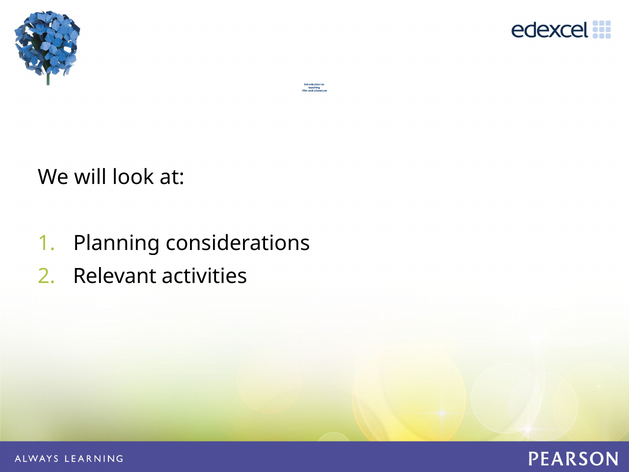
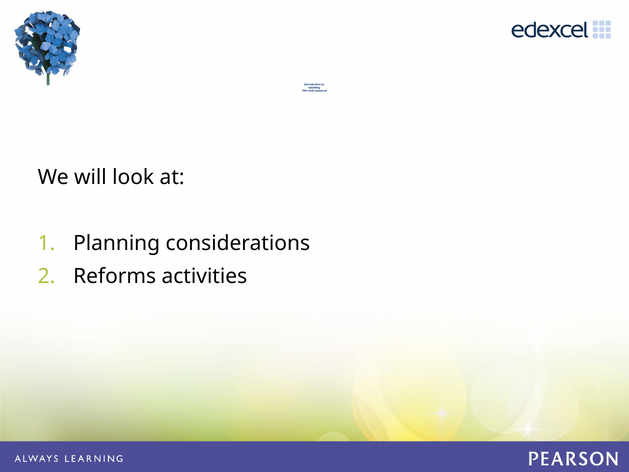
Relevant: Relevant -> Reforms (115, 276)
